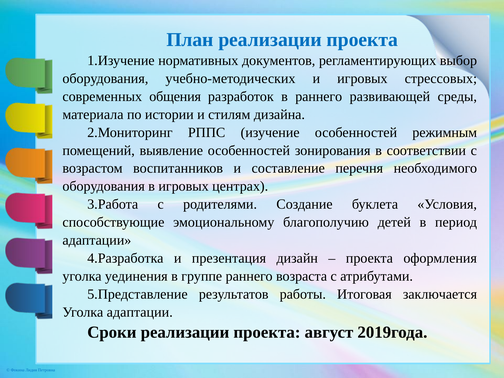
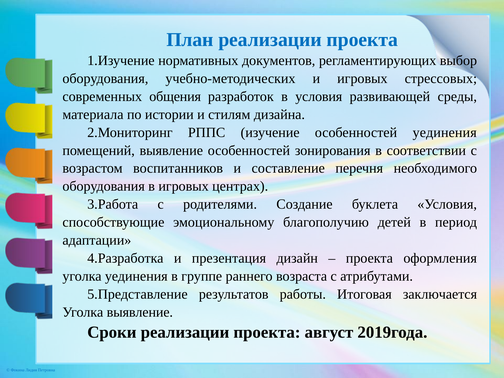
в раннего: раннего -> условия (319, 96)
особенностей режимным: режимным -> уединения (445, 132)
Уголка адаптации: адаптации -> выявление (140, 312)
